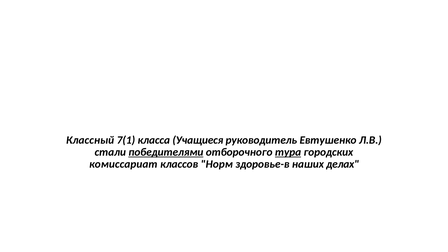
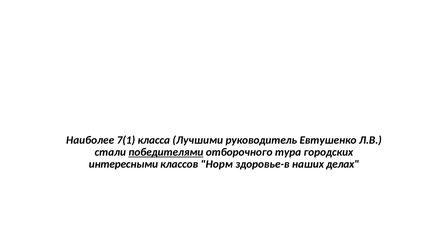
Классный: Классный -> Наиболее (90, 140)
Учащиеся: Учащиеся -> Лучшими (198, 140)
тура underline: present -> none (288, 152)
комиссариат: комиссариат -> интересными (123, 164)
